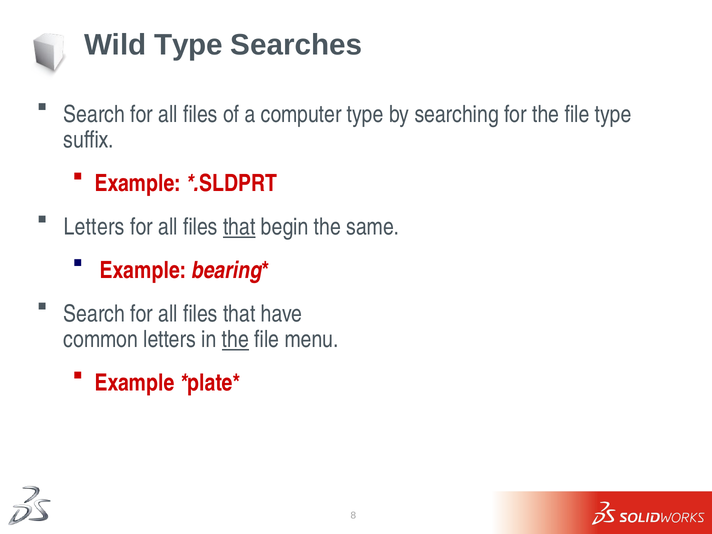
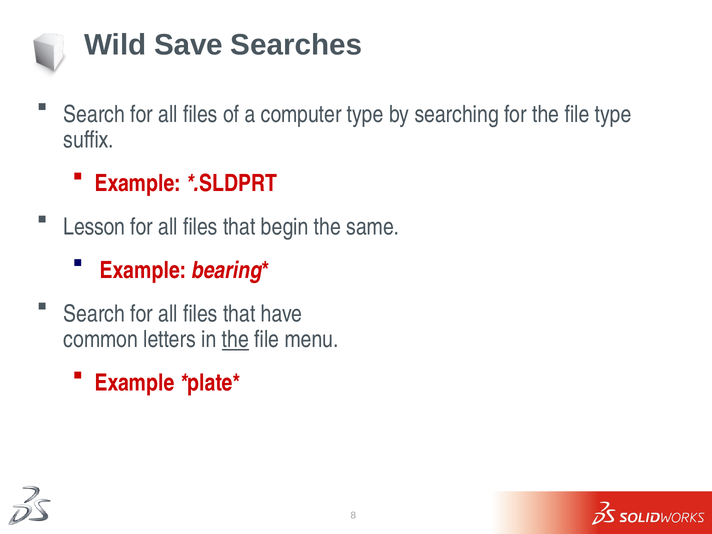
Wild Type: Type -> Save (189, 45)
Letters: Letters -> Lesson (94, 227)
that underline: present -> none (239, 227)
